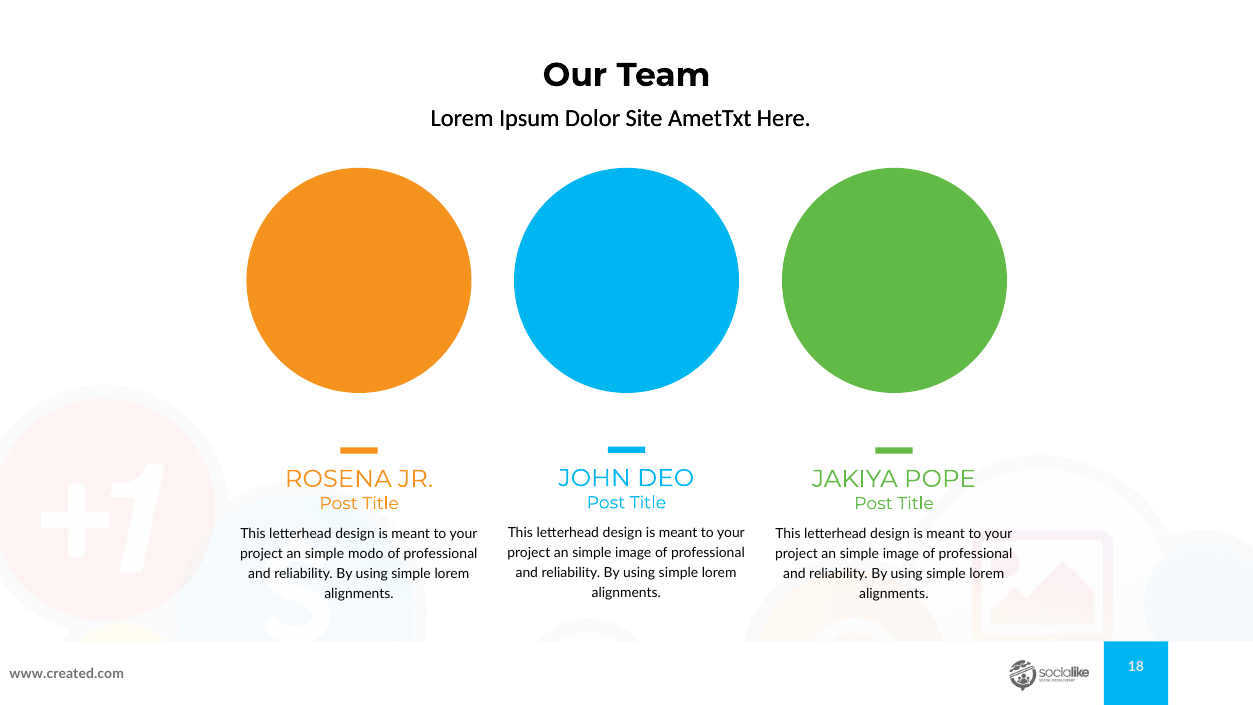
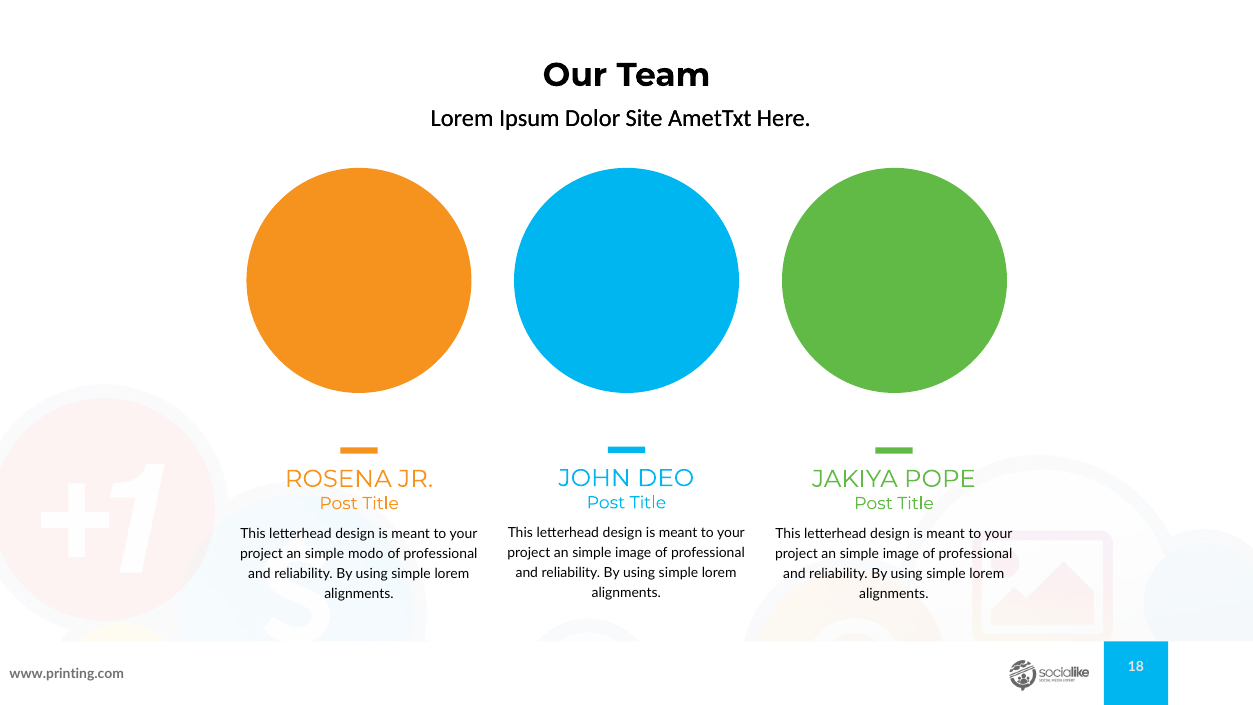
www.created.com: www.created.com -> www.printing.com (67, 673)
